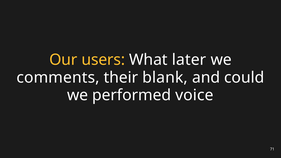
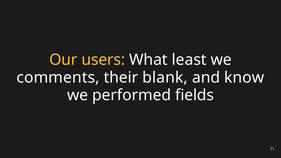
later: later -> least (189, 60)
could: could -> know (244, 77)
voice: voice -> fields (195, 95)
